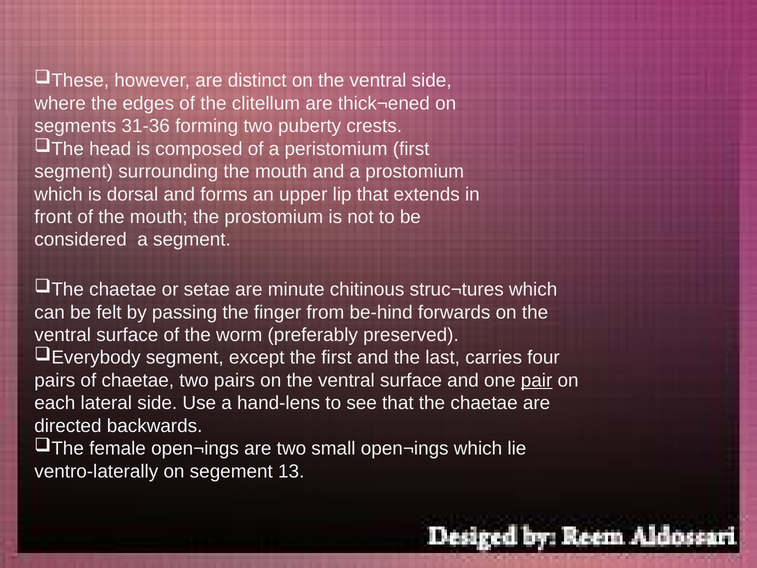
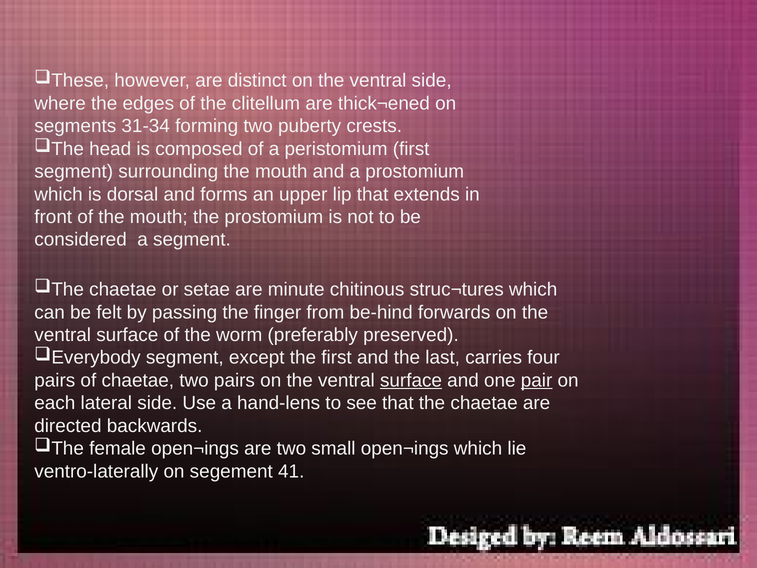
31-36: 31-36 -> 31-34 (146, 126)
surface underline: none -> present (411, 380)
13: 13 -> 41 (291, 471)
